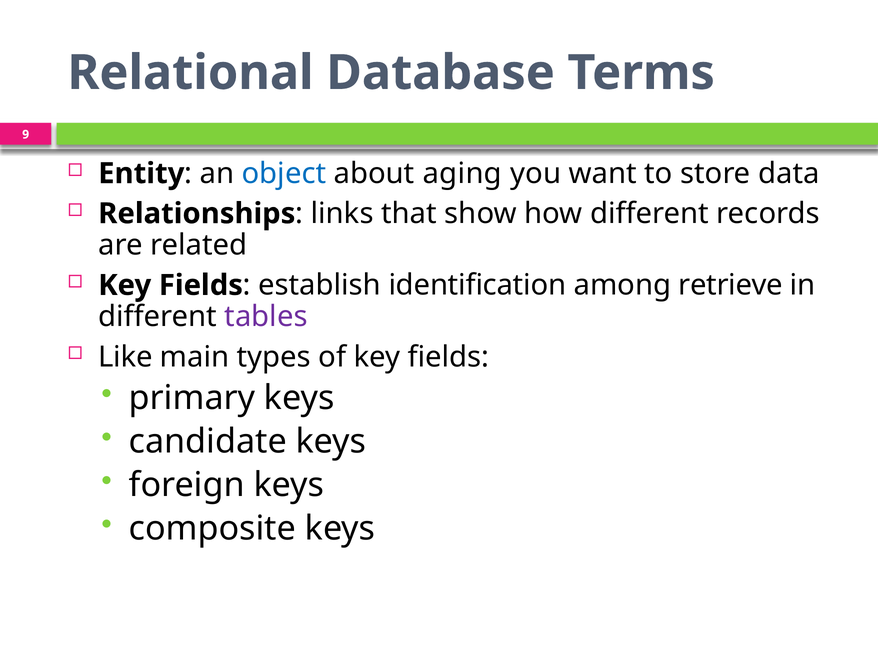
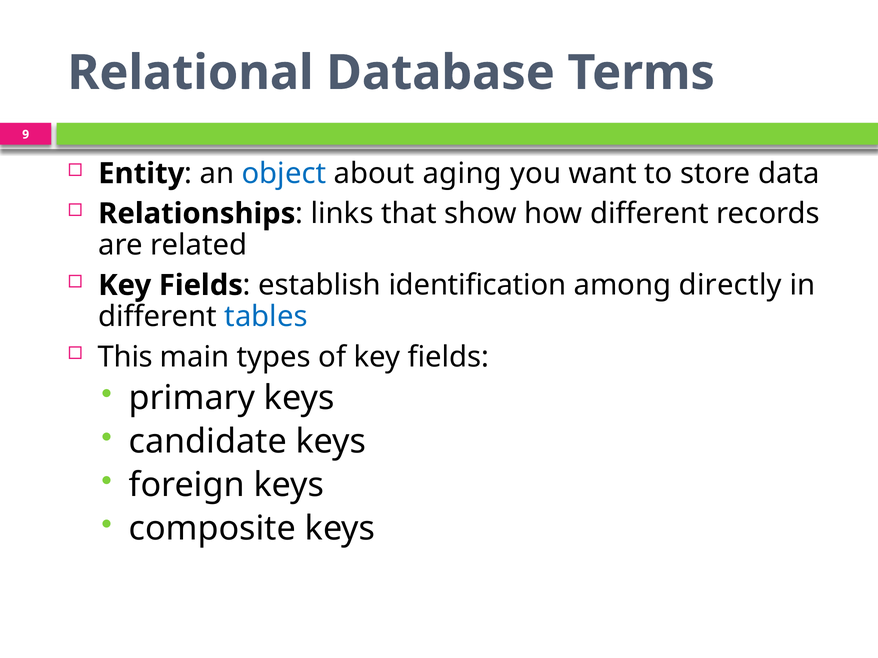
retrieve: retrieve -> directly (730, 285)
tables colour: purple -> blue (266, 317)
Like: Like -> This (125, 357)
